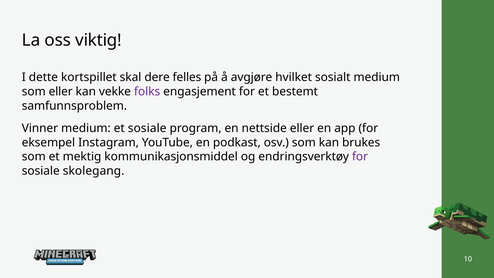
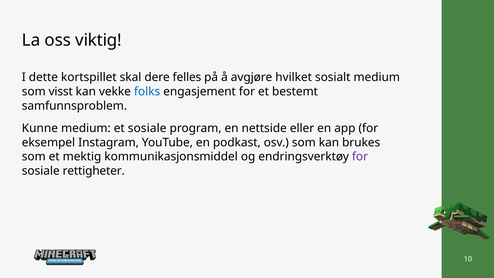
som eller: eller -> visst (61, 92)
folks colour: purple -> blue (147, 92)
Vinner: Vinner -> Kunne (40, 128)
skolegang: skolegang -> rettigheter (94, 171)
